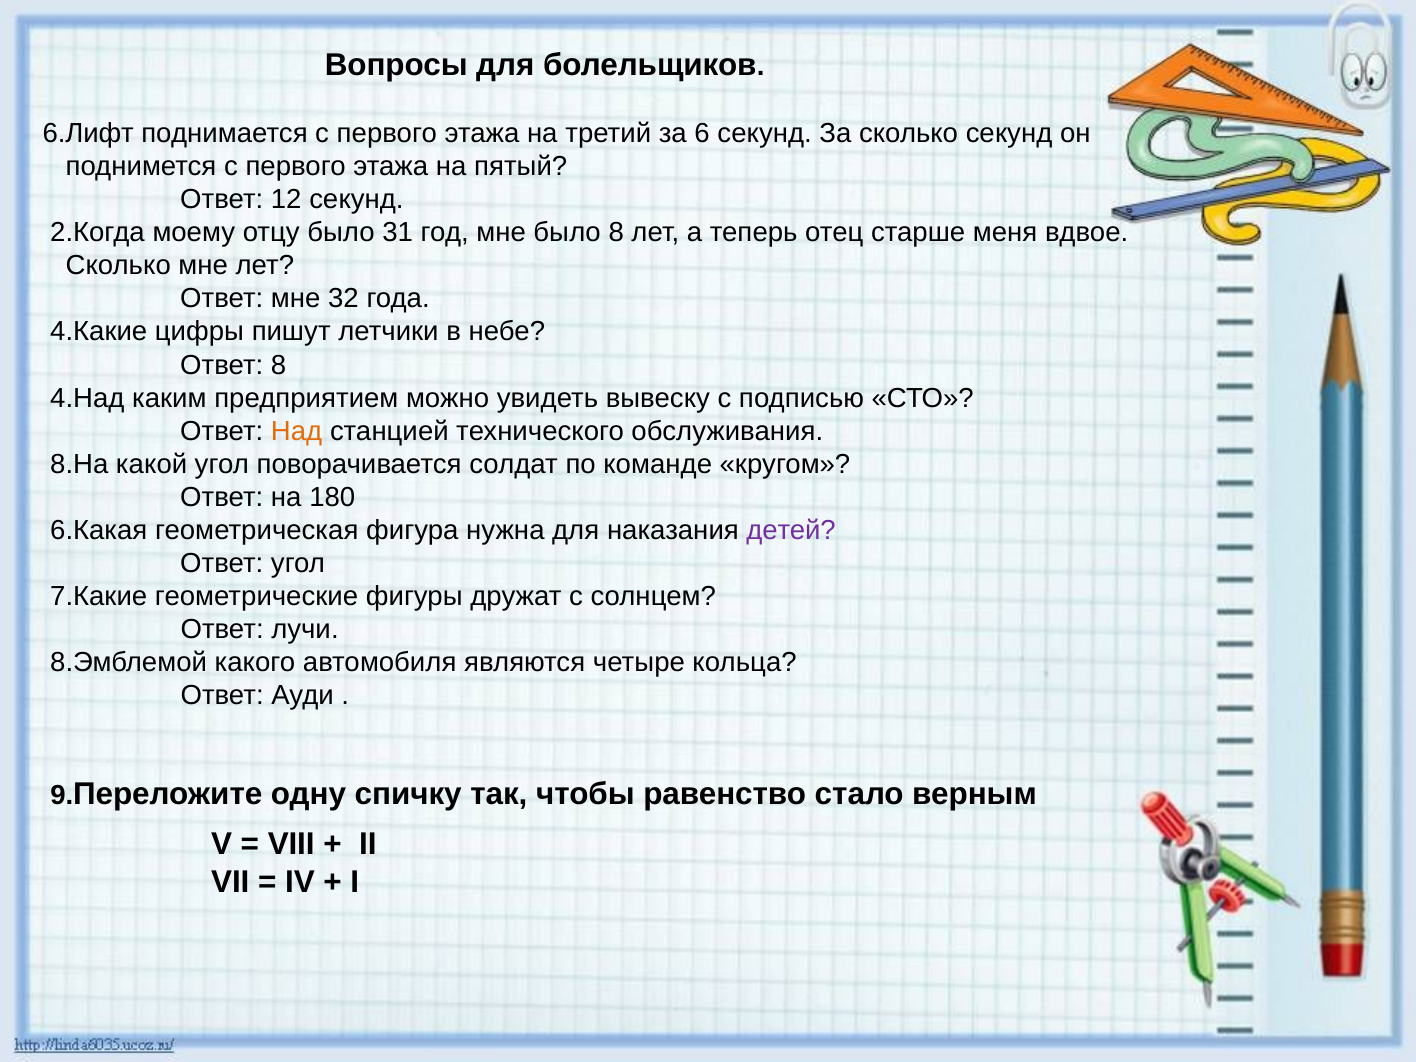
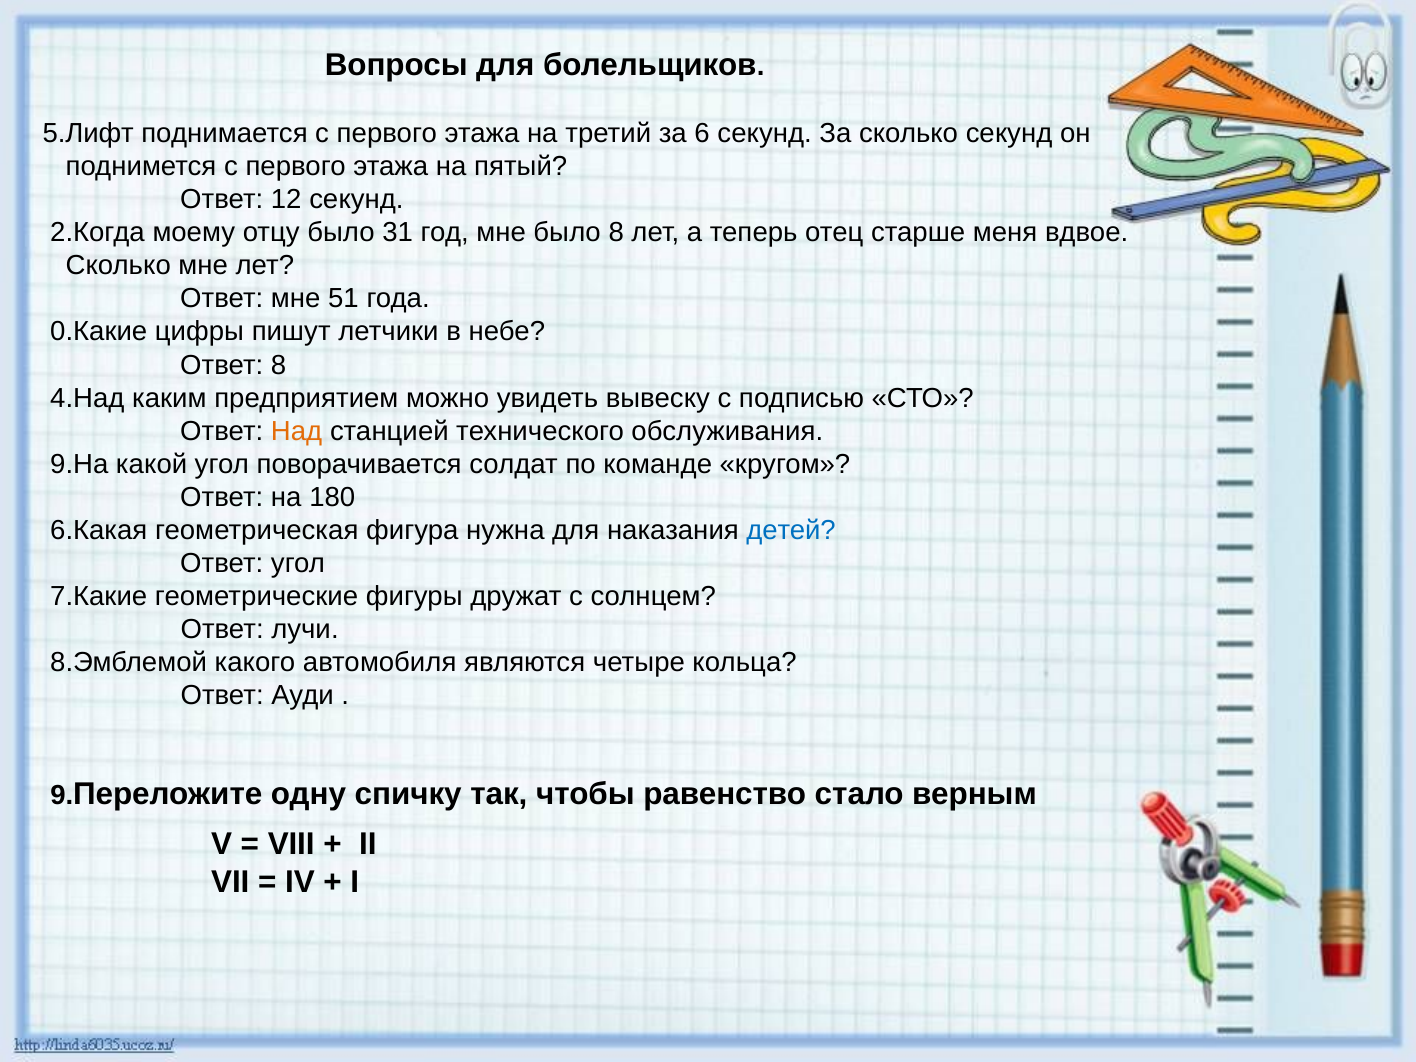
6.Лифт: 6.Лифт -> 5.Лифт (88, 134)
32: 32 -> 51 (343, 299)
4.Какие: 4.Какие -> 0.Какие (99, 332)
8.На: 8.На -> 9.На (79, 464)
детей colour: purple -> blue (791, 530)
